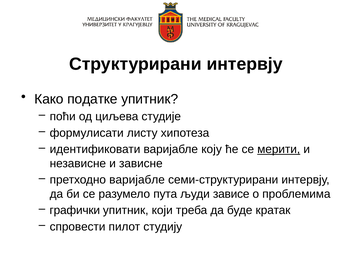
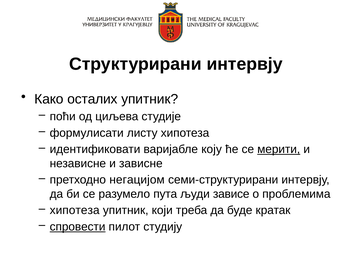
податке: податке -> осталих (92, 99)
претходно варијабле: варијабле -> негацијом (137, 180)
графички: графички -> хипотеза (75, 210)
спровести underline: none -> present (78, 227)
